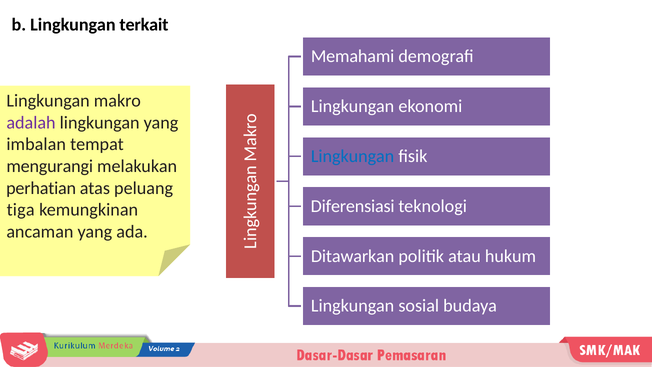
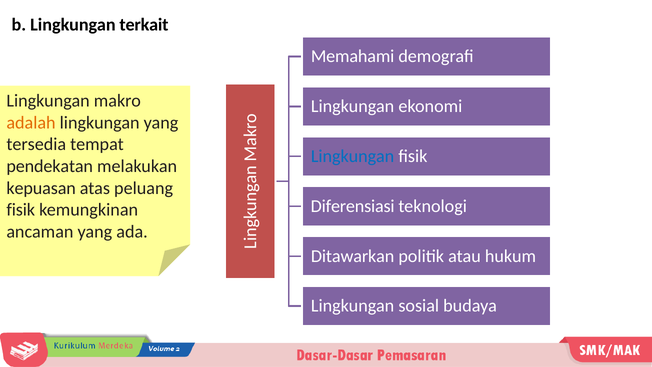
adalah colour: purple -> orange (31, 123)
imbalan: imbalan -> tersedia (36, 144)
mengurangi: mengurangi -> pendekatan (50, 166)
perhatian: perhatian -> kepuasan (41, 188)
tiga: tiga -> fisik (21, 210)
